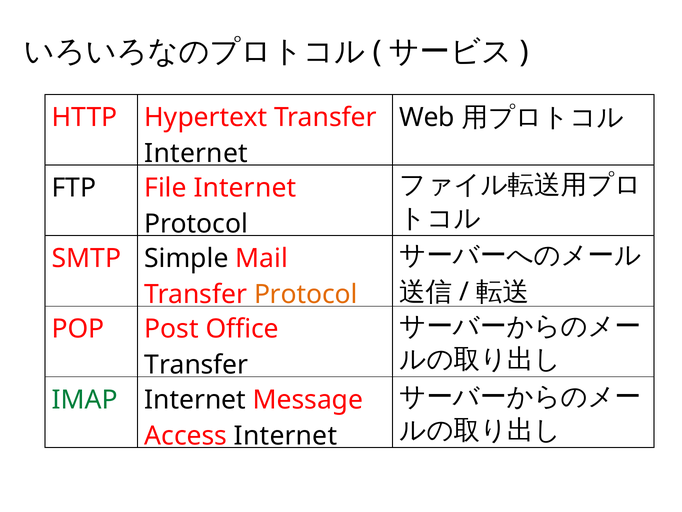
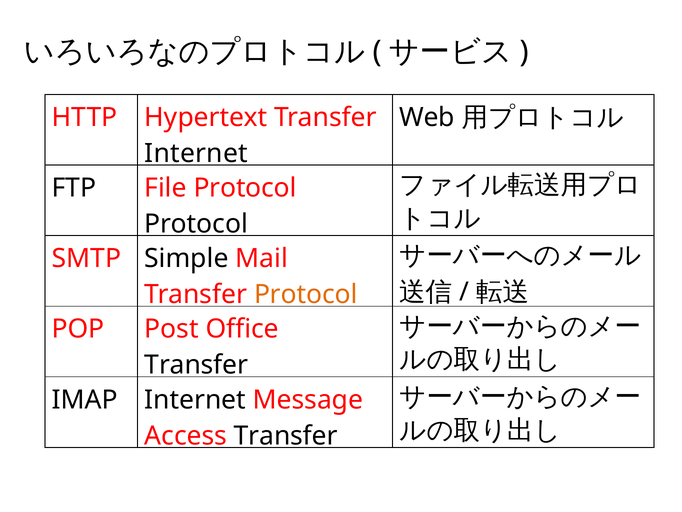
File Internet: Internet -> Protocol (245, 188)
IMAP colour: green -> black (85, 399)
Access Internet: Internet -> Transfer (286, 435)
